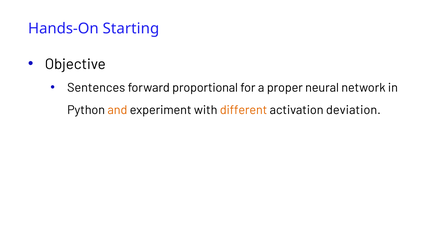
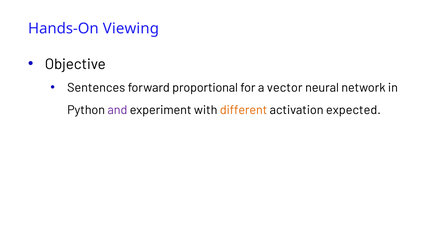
Starting: Starting -> Viewing (131, 29)
proper: proper -> vector (285, 88)
and colour: orange -> purple (117, 110)
deviation: deviation -> expected (353, 110)
